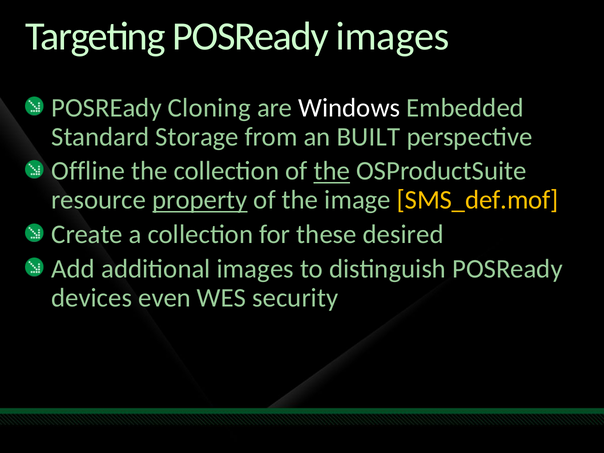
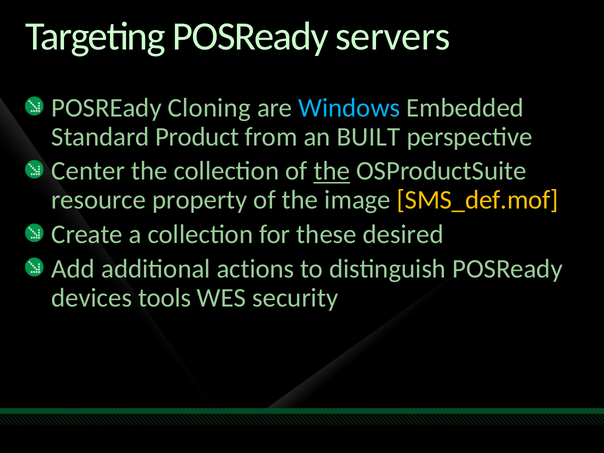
POSReady images: images -> servers (393, 37)
Windows colour: white -> light blue (349, 108)
Storage: Storage -> Product (197, 137)
Offline: Offline -> Center (88, 171)
property underline: present -> none (200, 200)
additional images: images -> actions (255, 269)
even: even -> tools (165, 298)
